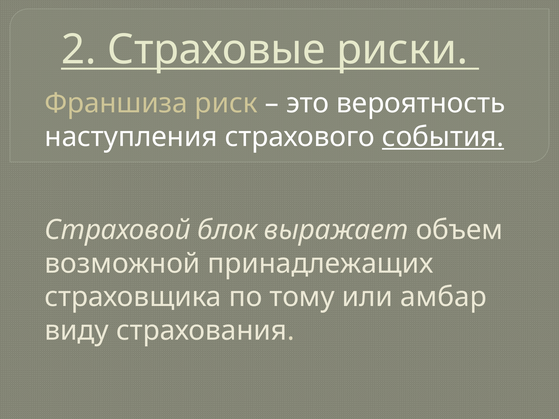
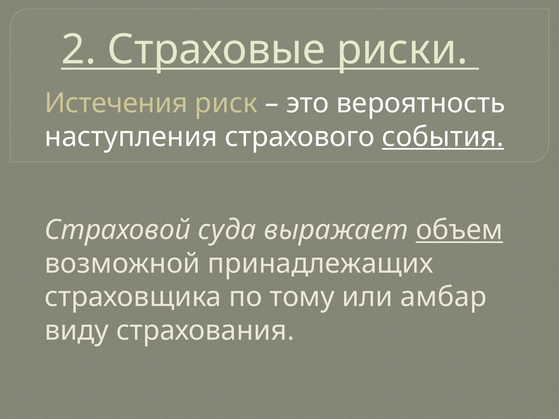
Франшиза: Франшиза -> Истечения (116, 103)
блок: блок -> суда (227, 230)
объем underline: none -> present (459, 230)
